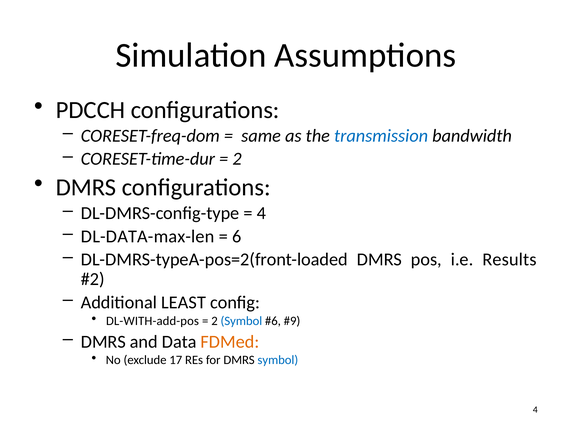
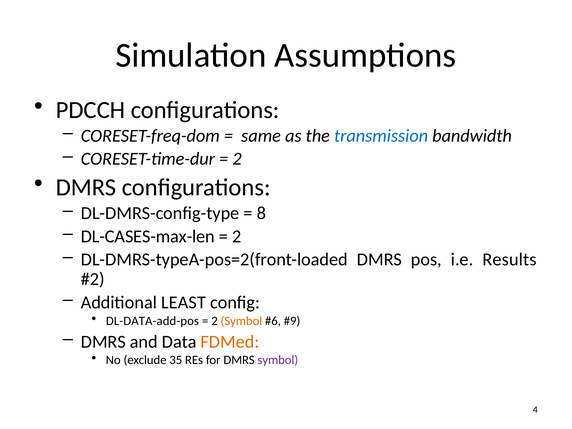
4: 4 -> 8 (261, 213)
DL-DATA-max-len: DL-DATA-max-len -> DL-CASES-max-len (148, 236)
6: 6 -> 2 (237, 236)
DL-WITH-add-pos: DL-WITH-add-pos -> DL-DATA-add-pos (152, 321)
Symbol colour: blue -> orange (241, 321)
17: 17 -> 35 (176, 360)
symbol colour: blue -> purple (278, 360)
